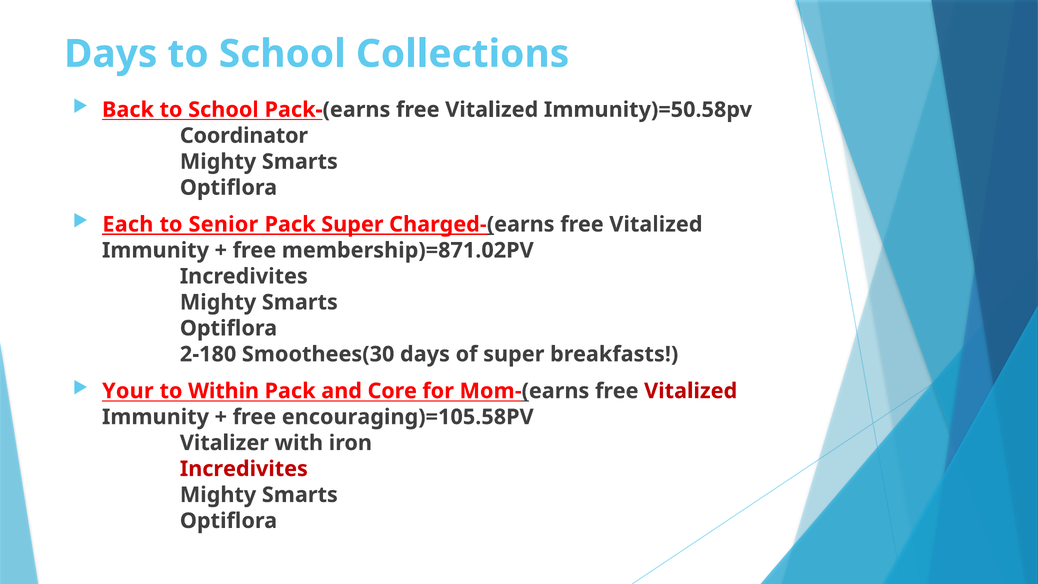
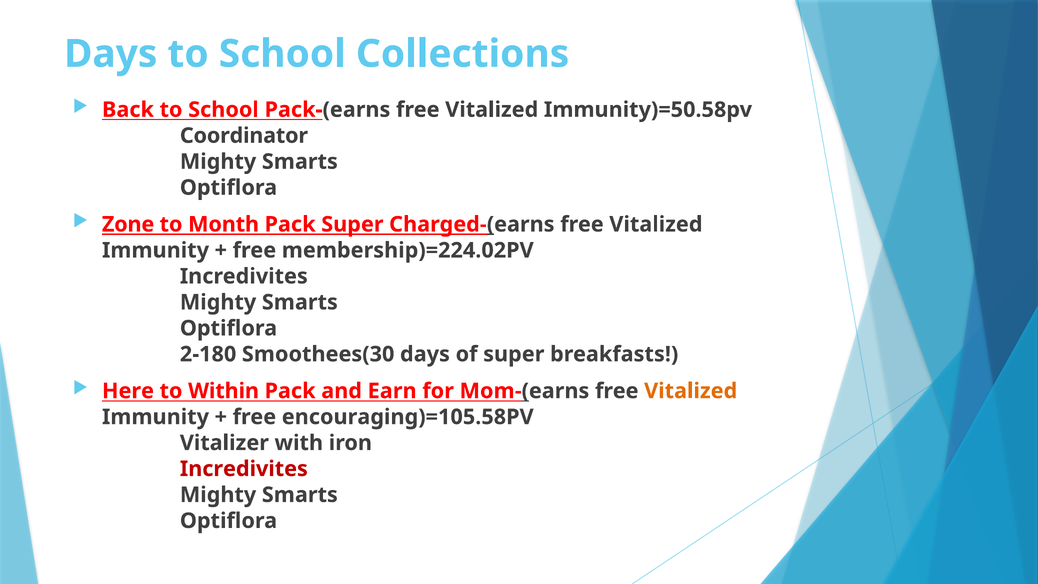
Each: Each -> Zone (128, 224)
Senior: Senior -> Month (224, 224)
membership)=871.02PV: membership)=871.02PV -> membership)=224.02PV (408, 250)
Your: Your -> Here (128, 391)
Core: Core -> Earn (392, 391)
Vitalized colour: red -> orange (691, 391)
